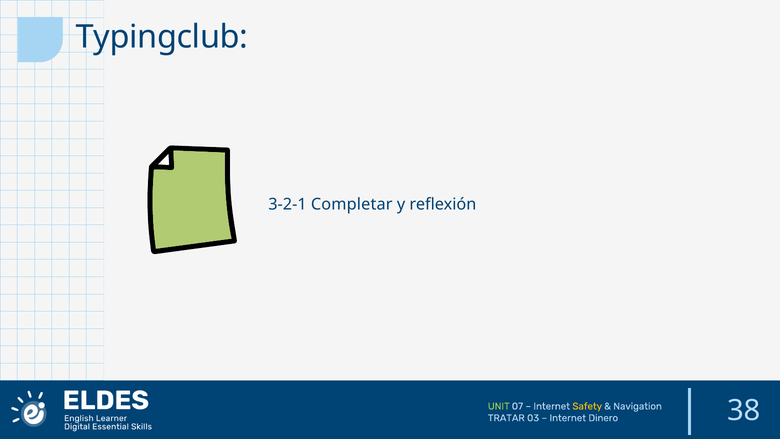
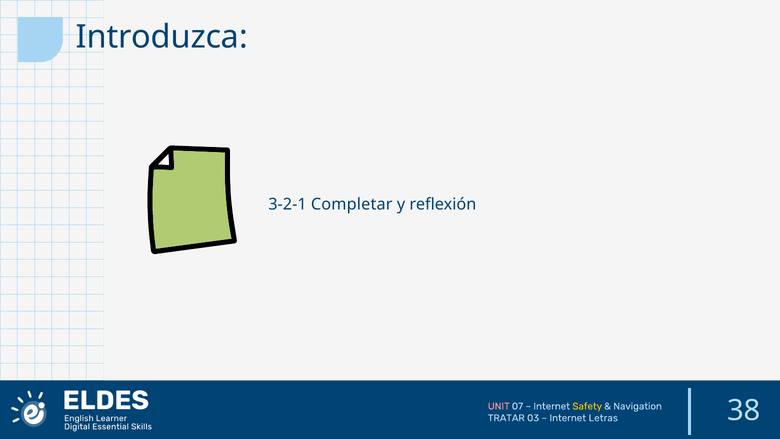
Typingclub: Typingclub -> Introduzca (162, 37)
UNIT colour: light green -> pink (499, 406)
Dinero: Dinero -> Letras (603, 418)
